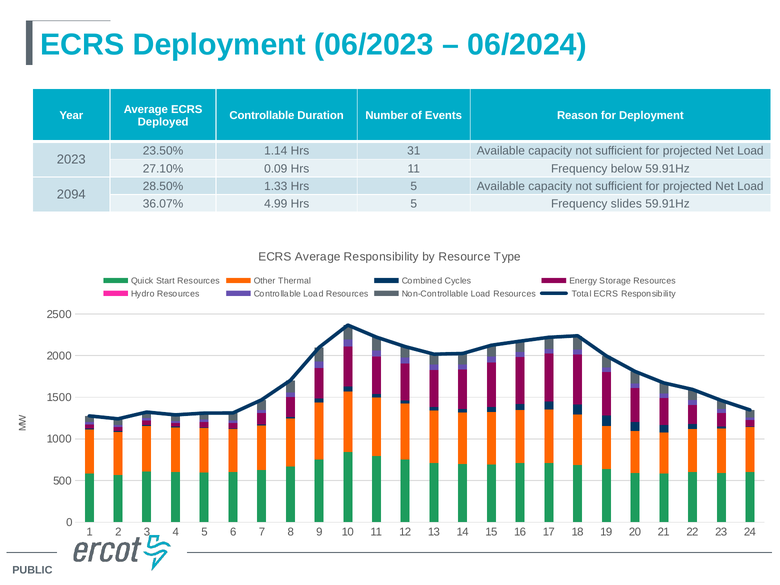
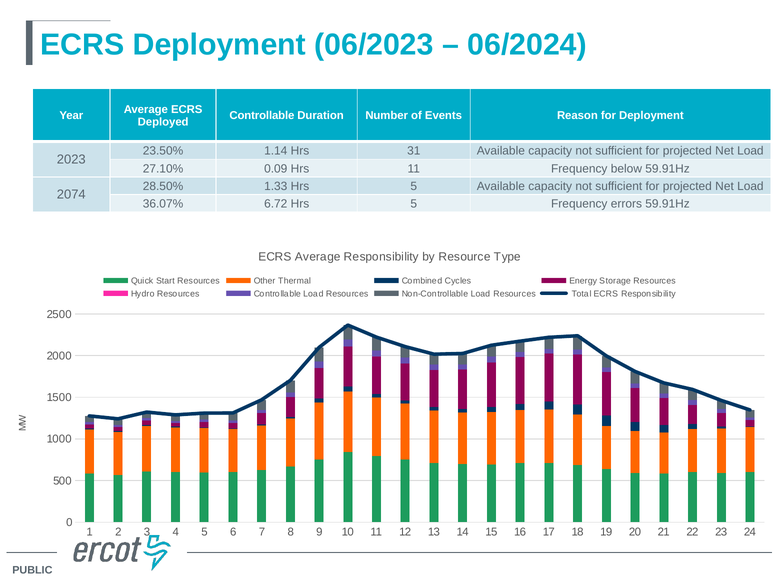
2094: 2094 -> 2074 (71, 195)
4.99: 4.99 -> 6.72 (276, 204)
slides: slides -> errors (626, 204)
